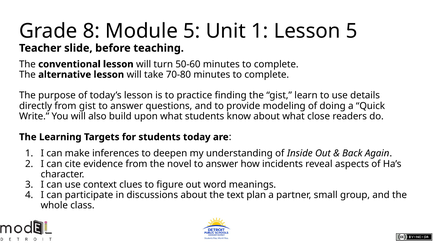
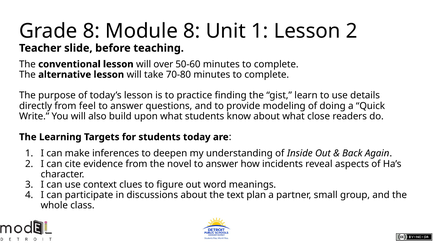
Module 5: 5 -> 8 (192, 31)
Lesson 5: 5 -> 2 (352, 31)
turn: turn -> over (163, 64)
from gist: gist -> feel (87, 106)
